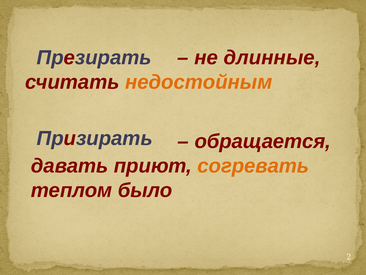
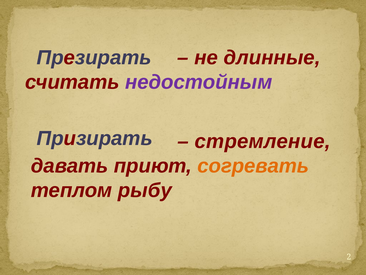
недостойным colour: orange -> purple (199, 82)
обращается: обращается -> стремление (263, 141)
было: было -> рыбу (145, 190)
